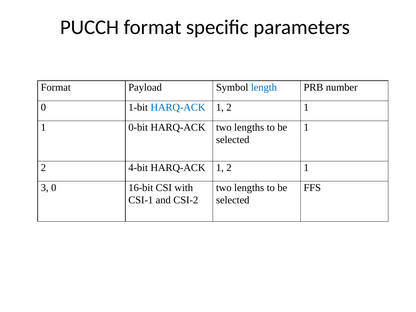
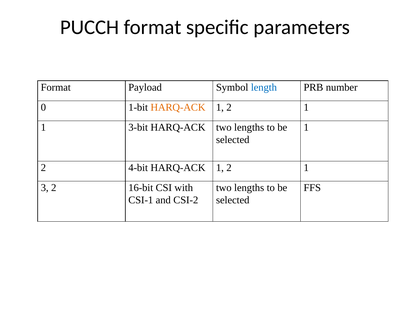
HARQ-ACK colour: blue -> orange (178, 107)
0-bit: 0-bit -> 3-bit (138, 128)
3 0: 0 -> 2 (54, 188)
